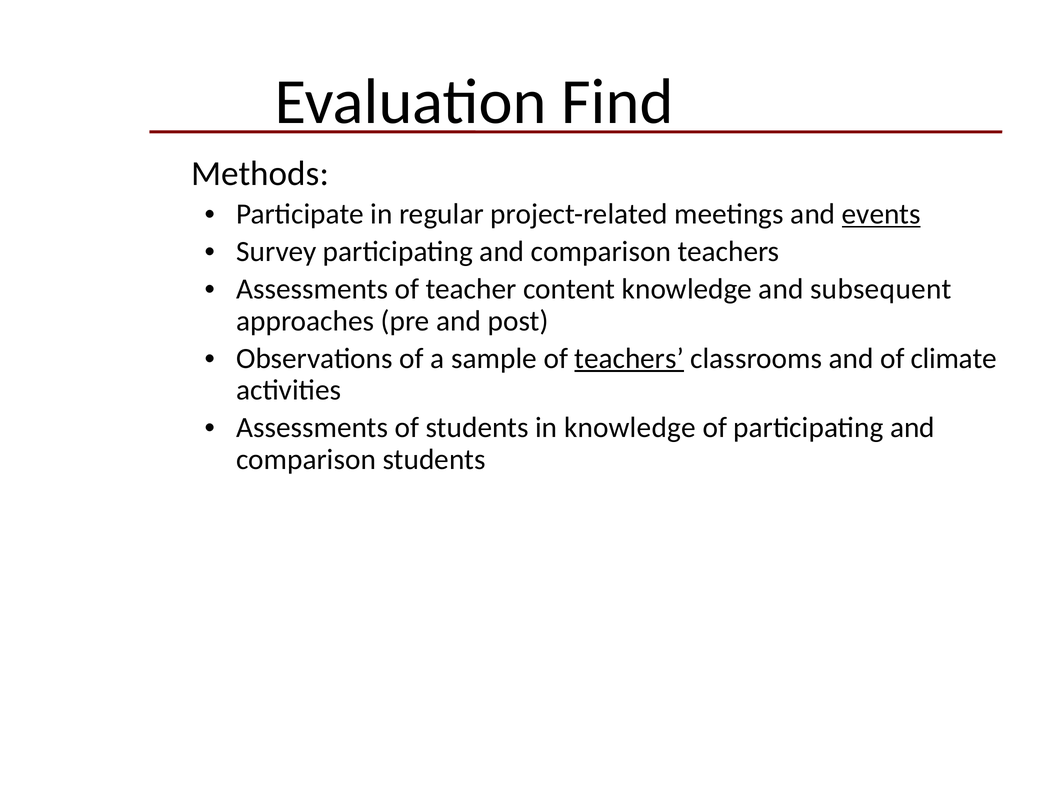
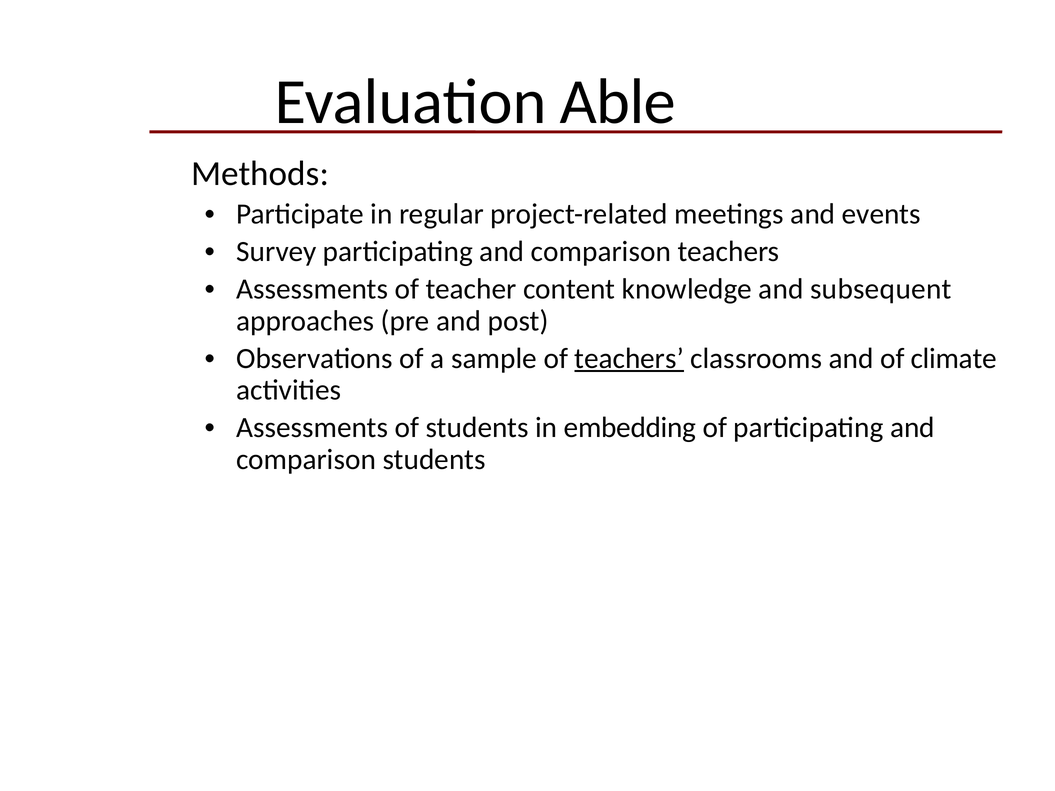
Find: Find -> Able (618, 102)
events underline: present -> none (881, 214)
in knowledge: knowledge -> embedding (630, 428)
